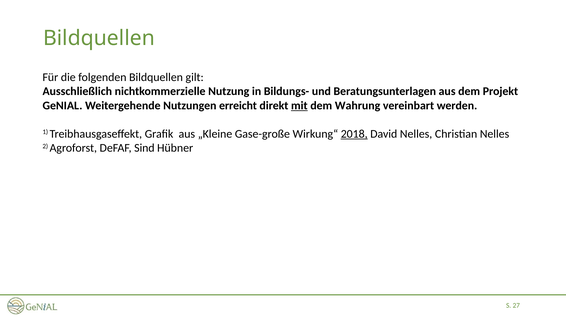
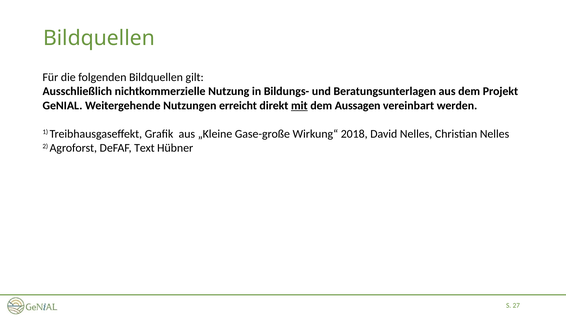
Wahrung: Wahrung -> Aussagen (358, 106)
2018 underline: present -> none (354, 134)
Sind: Sind -> Text (144, 148)
